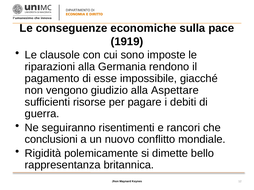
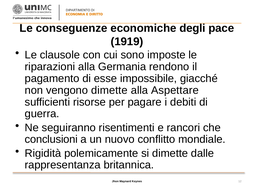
sulla: sulla -> degli (192, 28)
vengono giudizio: giudizio -> dimette (109, 90)
bello: bello -> dalle (203, 154)
